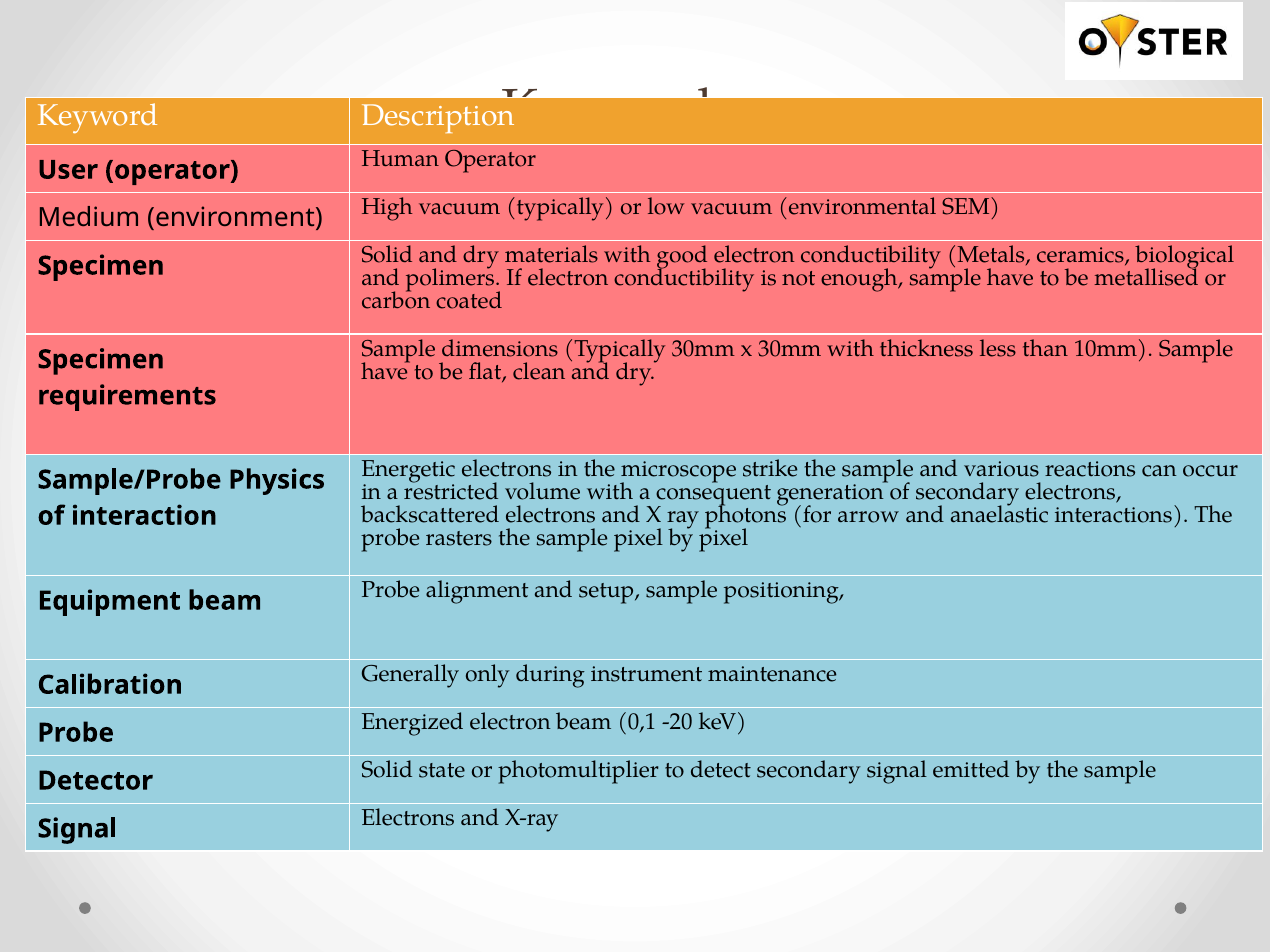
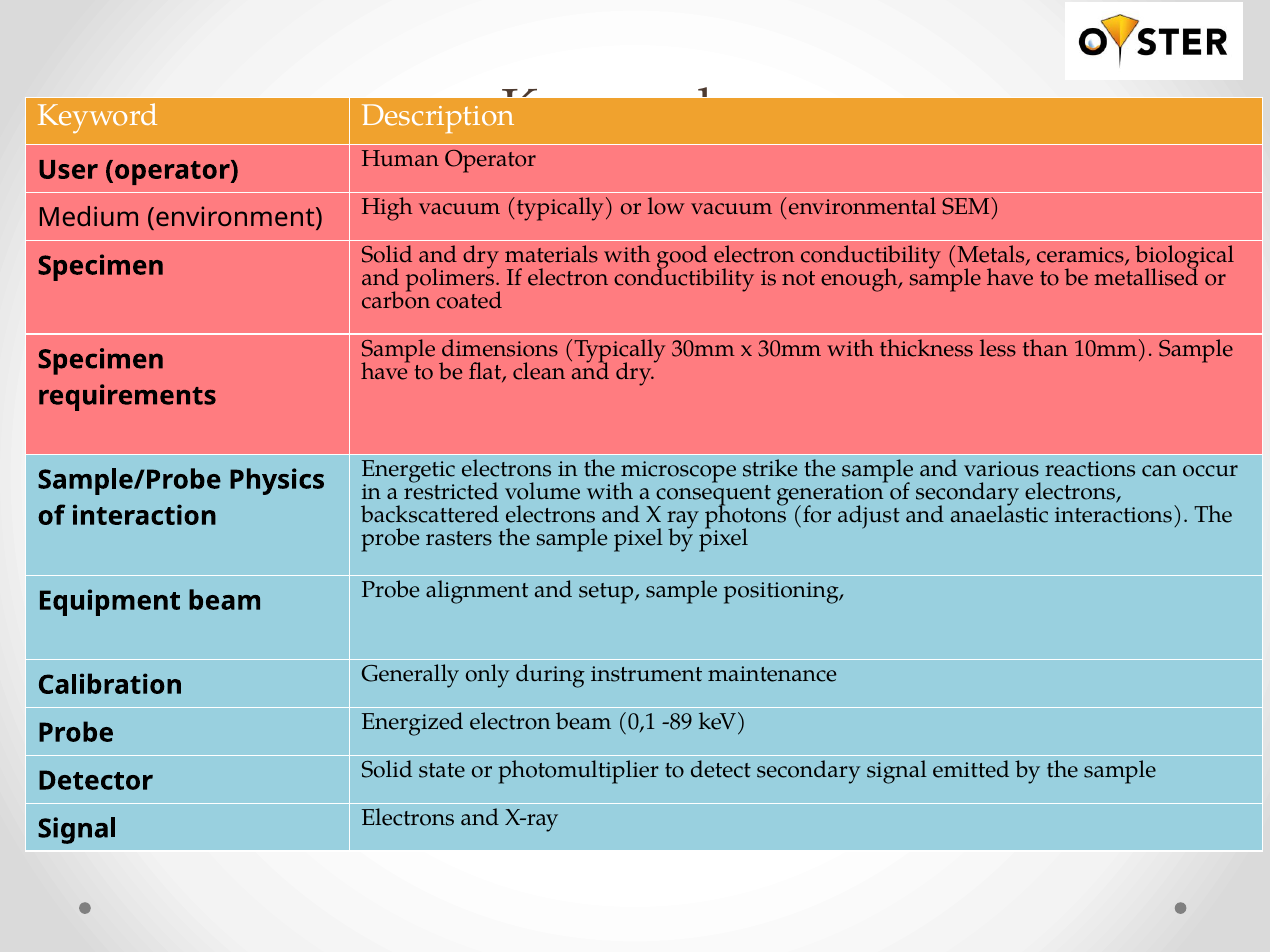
arrow: arrow -> adjust (869, 515)
-20: -20 -> -89 (677, 723)
